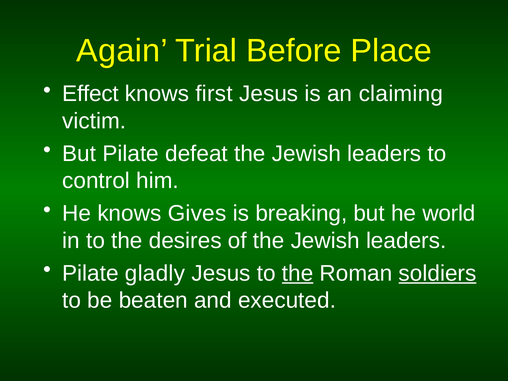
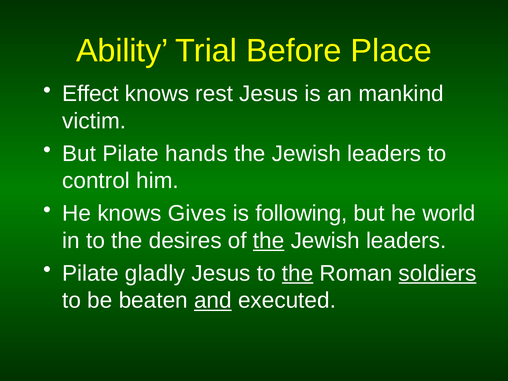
Again: Again -> Ability (122, 51)
first: first -> rest (214, 94)
claiming: claiming -> mankind (401, 94)
defeat: defeat -> hands (196, 154)
breaking: breaking -> following (301, 214)
the underline: none -> present (269, 241)
and underline: none -> present (213, 300)
